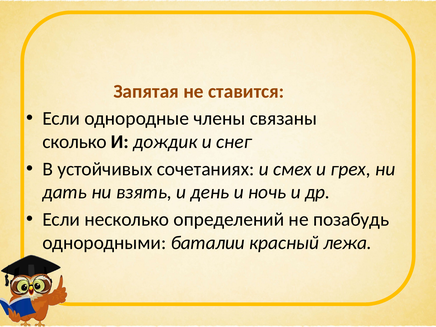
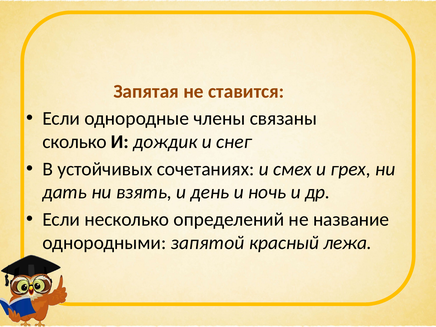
позабудь: позабудь -> название (351, 219)
баталии: баталии -> запятой (208, 243)
